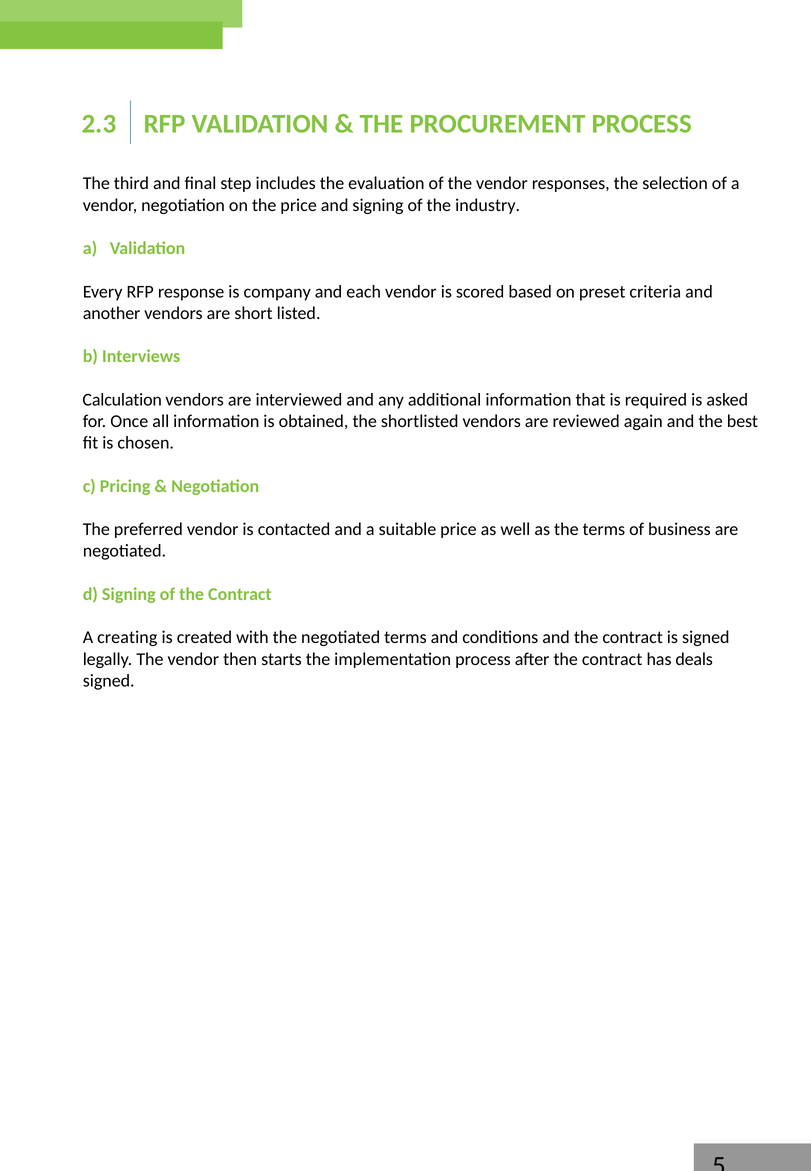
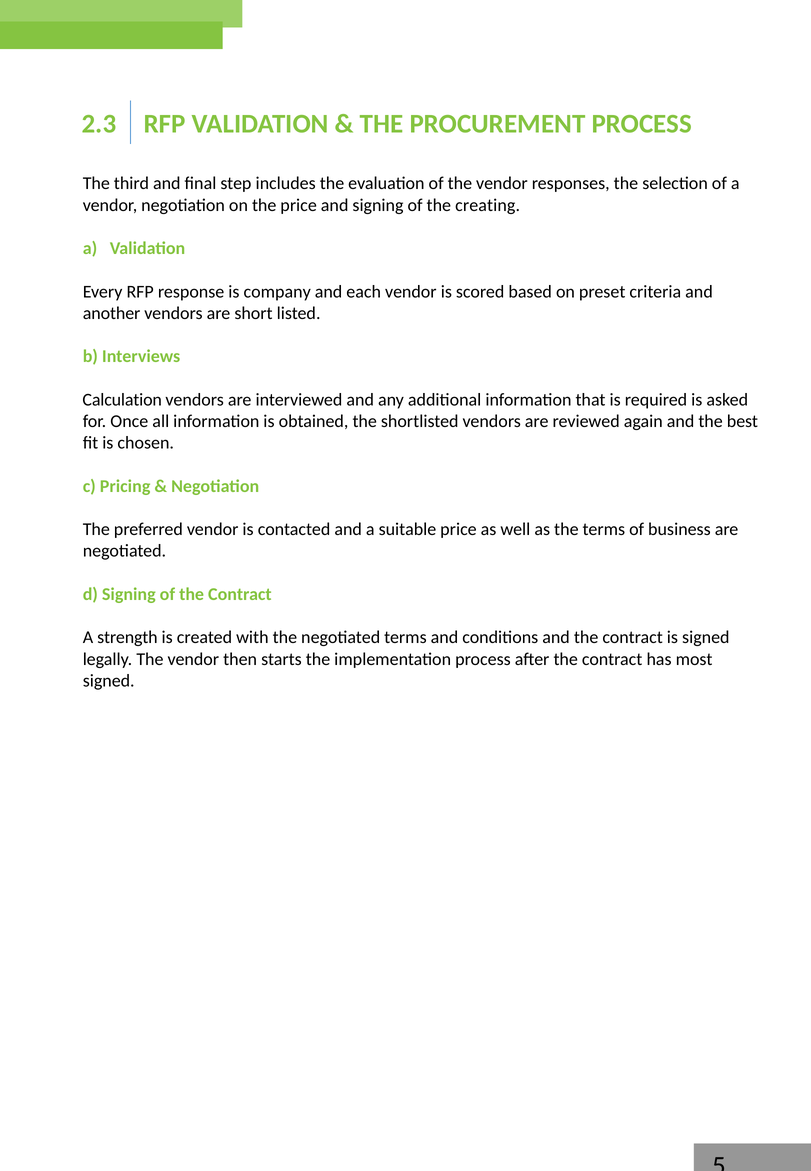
industry: industry -> creating (488, 205)
creating: creating -> strength (127, 638)
deals: deals -> most (694, 659)
